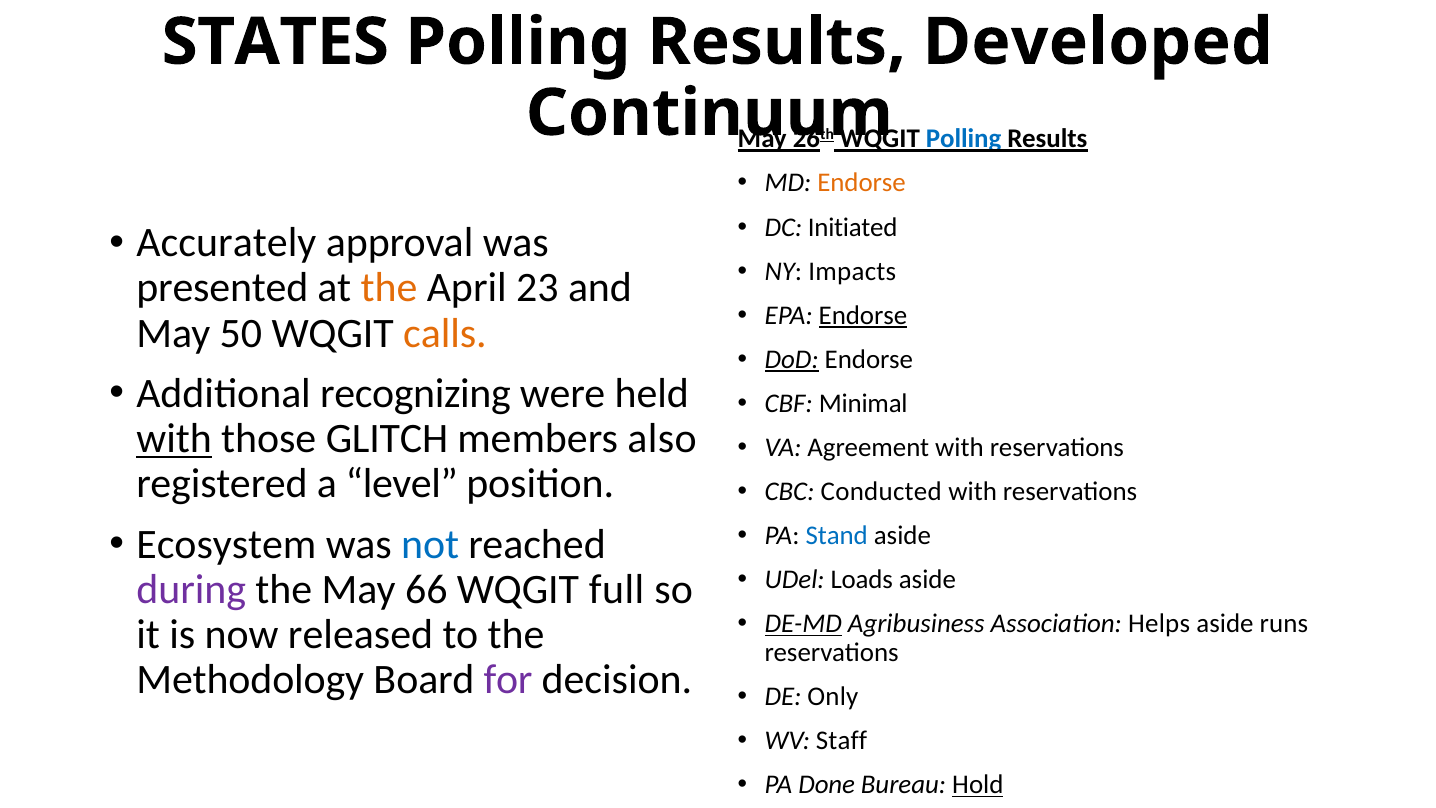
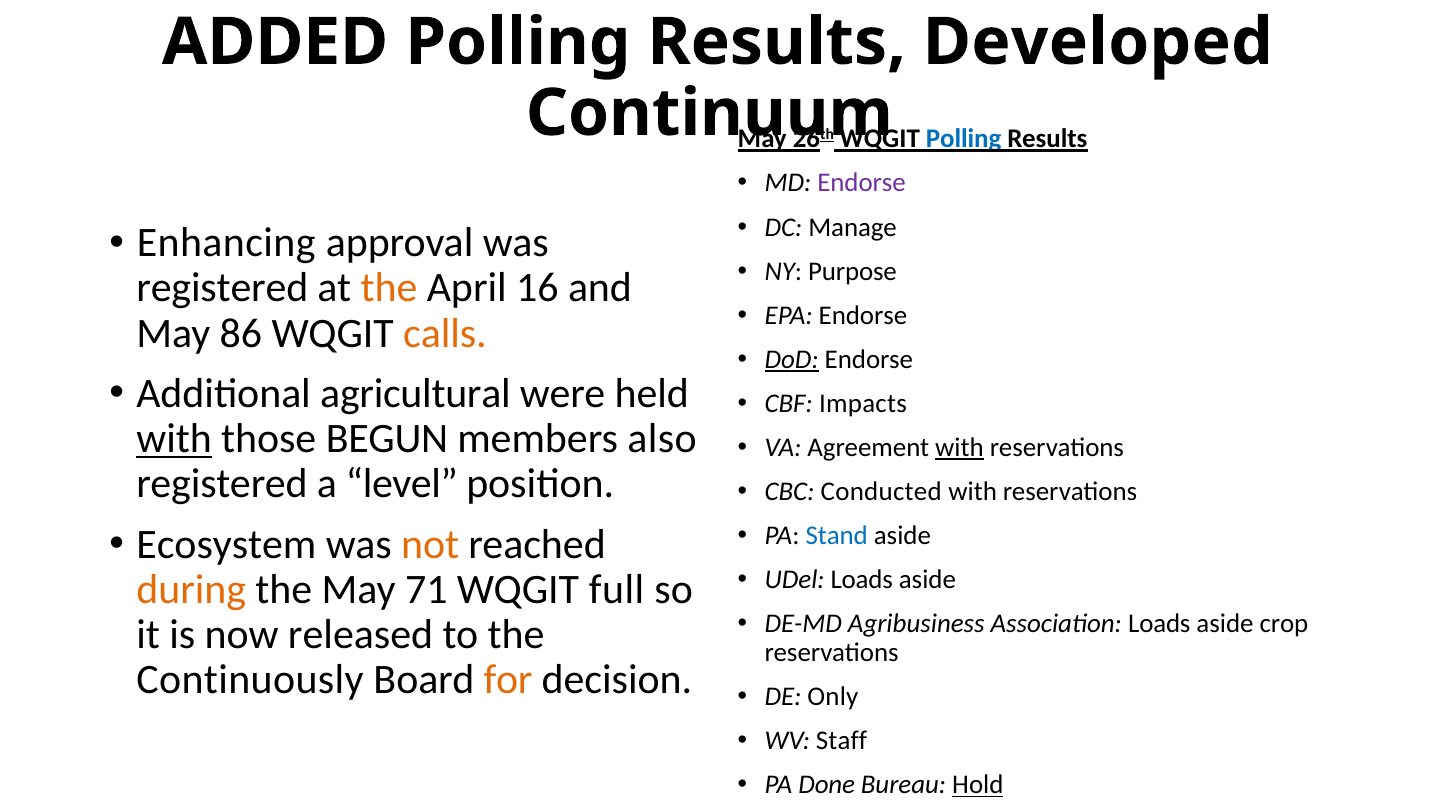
STATES: STATES -> ADDED (275, 42)
Endorse colour: orange -> purple (862, 183)
Initiated: Initiated -> Manage (853, 227)
Accurately: Accurately -> Enhancing (226, 243)
Impacts: Impacts -> Purpose (853, 271)
presented: presented -> registered (222, 288)
23: 23 -> 16 (537, 288)
Endorse underline: present -> none (863, 315)
50: 50 -> 86 (241, 333)
recognizing: recognizing -> agricultural (415, 393)
Minimal: Minimal -> Impacts (863, 403)
GLITCH: GLITCH -> BEGUN (387, 439)
with underline: none -> present (959, 447)
not colour: blue -> orange (430, 544)
during colour: purple -> orange (191, 589)
66: 66 -> 71 (426, 589)
DE-MD underline: present -> none (803, 624)
Association Helps: Helps -> Loads (1159, 624)
runs: runs -> crop (1284, 624)
Methodology: Methodology -> Continuously (250, 680)
for colour: purple -> orange (508, 680)
